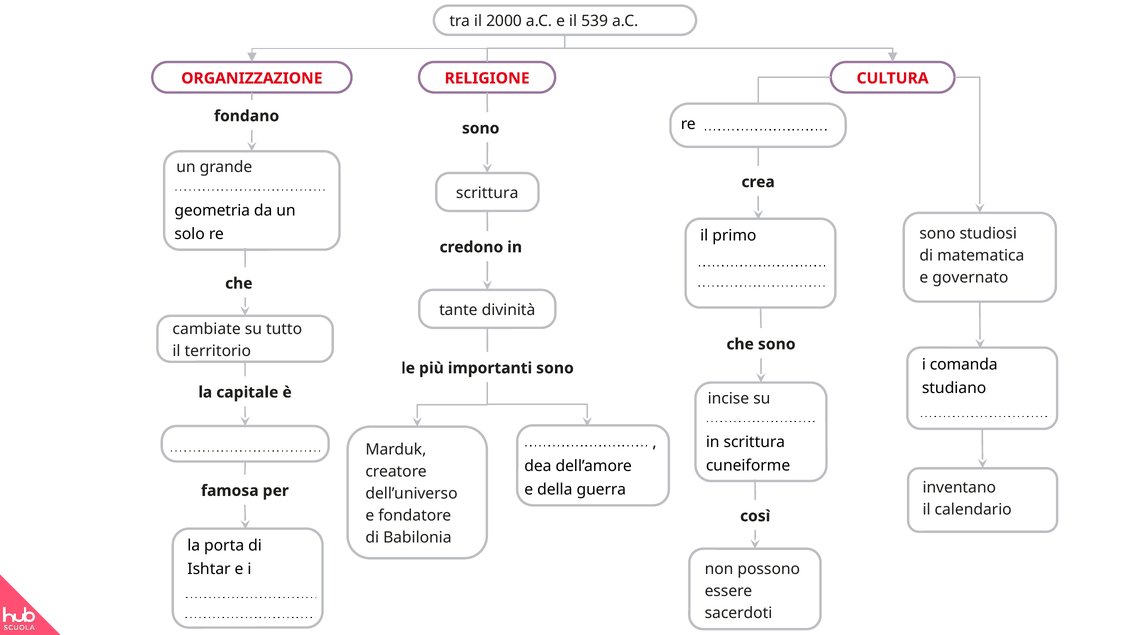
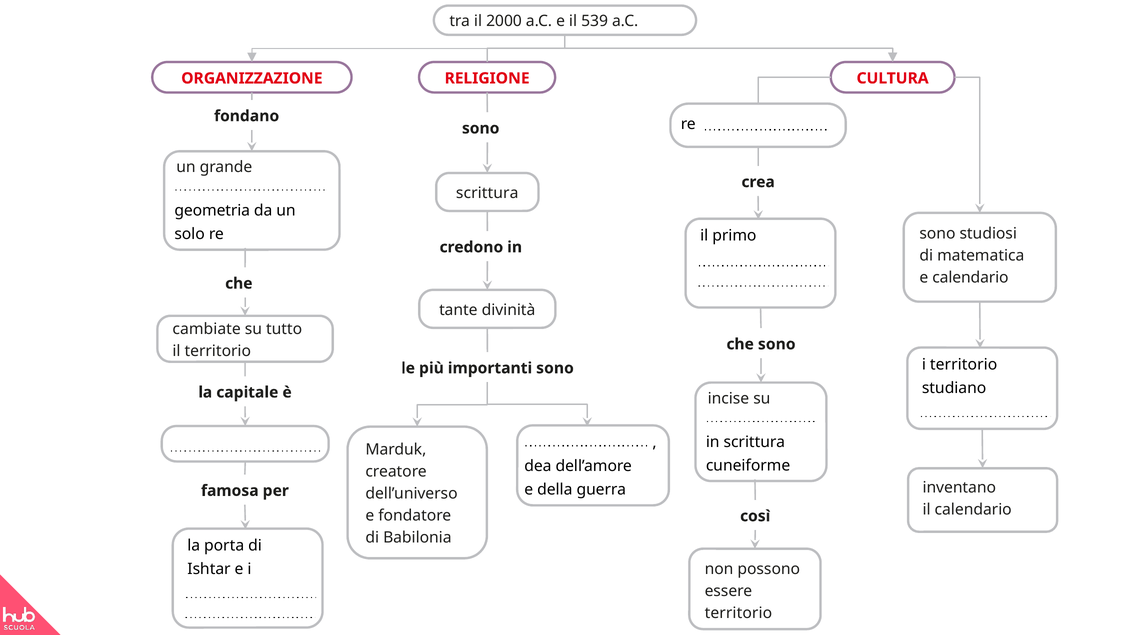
e governato: governato -> calendario (970, 278)
i comanda: comanda -> territorio (964, 365)
sacerdoti: sacerdoti -> territorio (738, 614)
